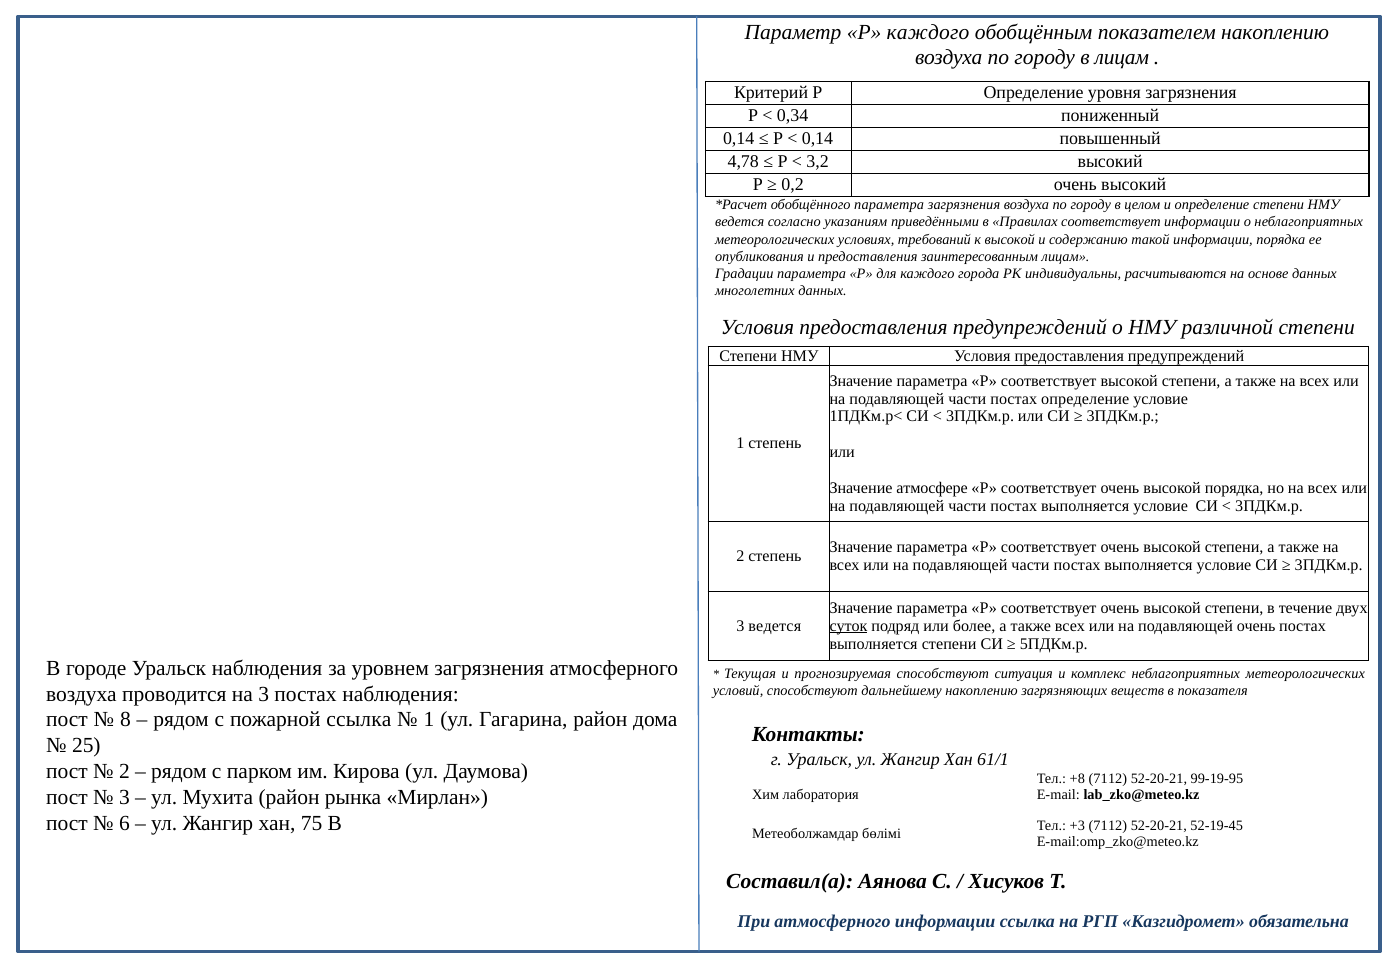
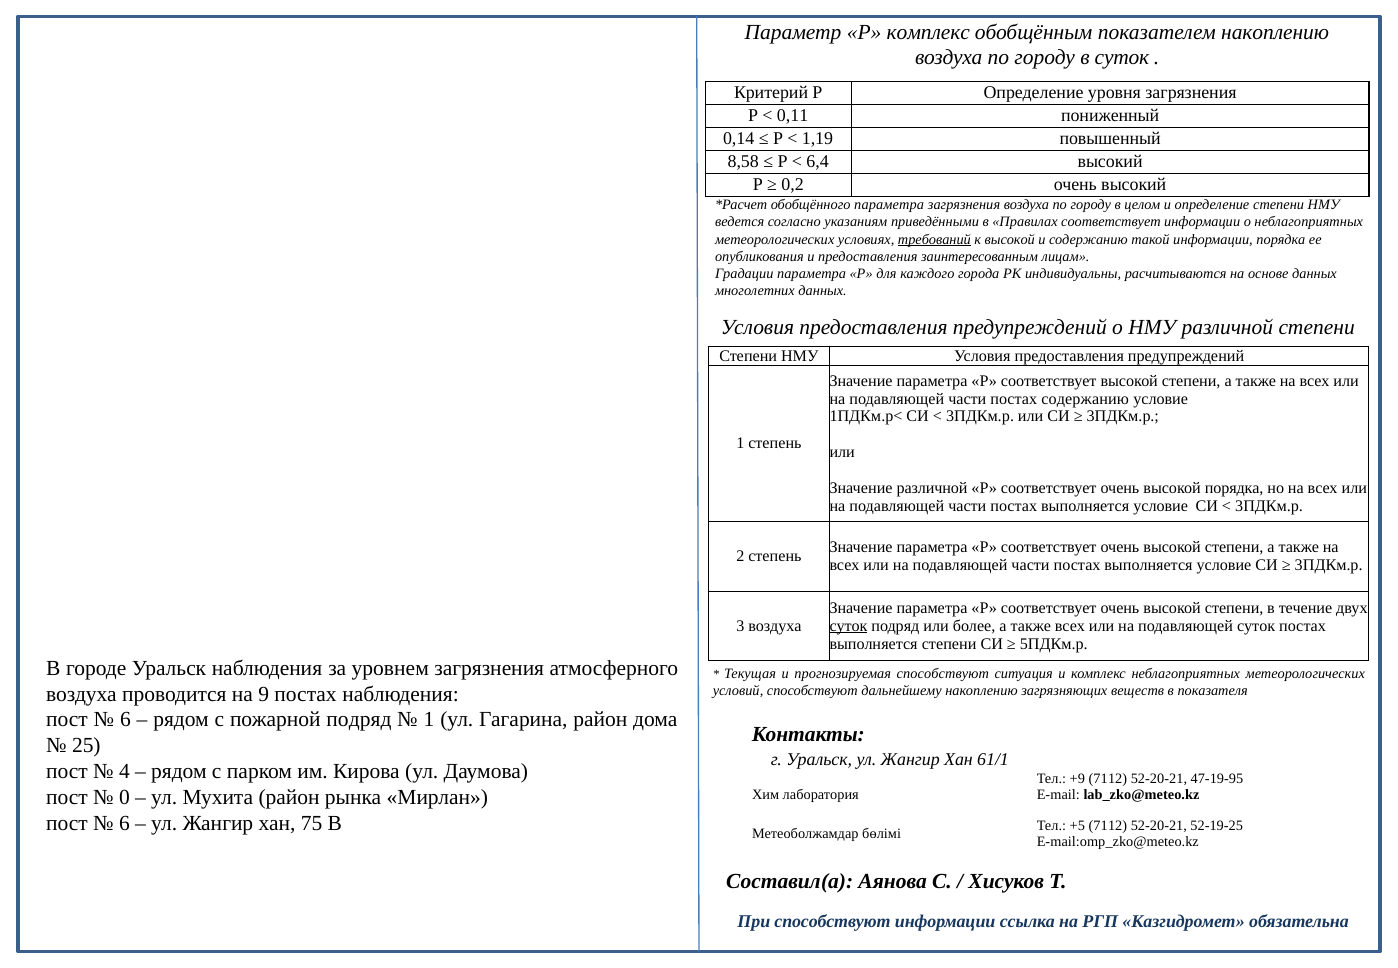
Р каждого: каждого -> комплекс (928, 32)
в лицам: лицам -> суток (1122, 58)
0,34: 0,34 -> 0,11 (793, 116)
0,14: 0,14 -> 1,19 (817, 139)
4,78: 4,78 -> 8,58 (743, 162)
3,2: 3,2 -> 6,4 (818, 162)
требований underline: none -> present (934, 239)
постах определение: определение -> содержанию (1085, 399)
Значение атмосфере: атмосфере -> различной (932, 488)
3 ведется: ведется -> воздуха (775, 626)
подавляющей очень: очень -> суток (1256, 626)
на 3: 3 -> 9 (264, 694)
8: 8 -> 6 (125, 720)
пожарной ссылка: ссылка -> подряд (359, 720)
2: 2 -> 4 (124, 771)
+8: +8 -> +9 (1077, 778)
99-19-95: 99-19-95 -> 47-19-95 (1217, 778)
3: 3 -> 0 (124, 797)
+3: +3 -> +5 (1077, 826)
52-19-45: 52-19-45 -> 52-19-25 (1217, 826)
При атмосферного: атмосферного -> способствуют (833, 922)
